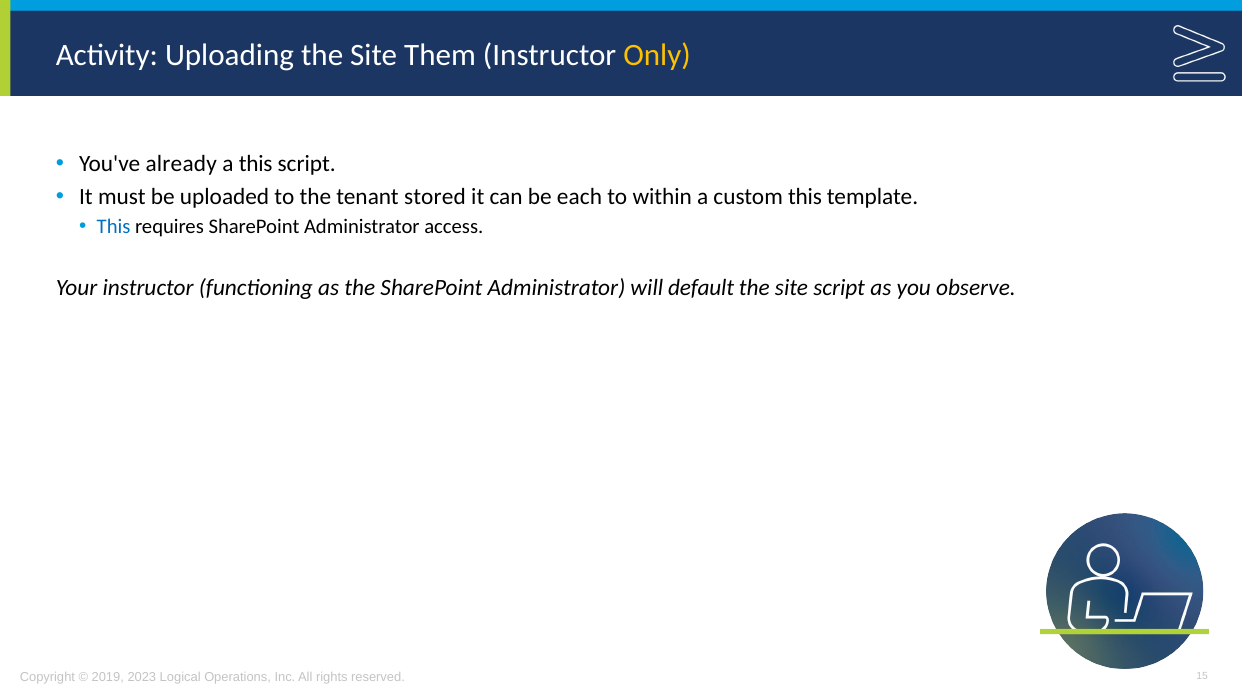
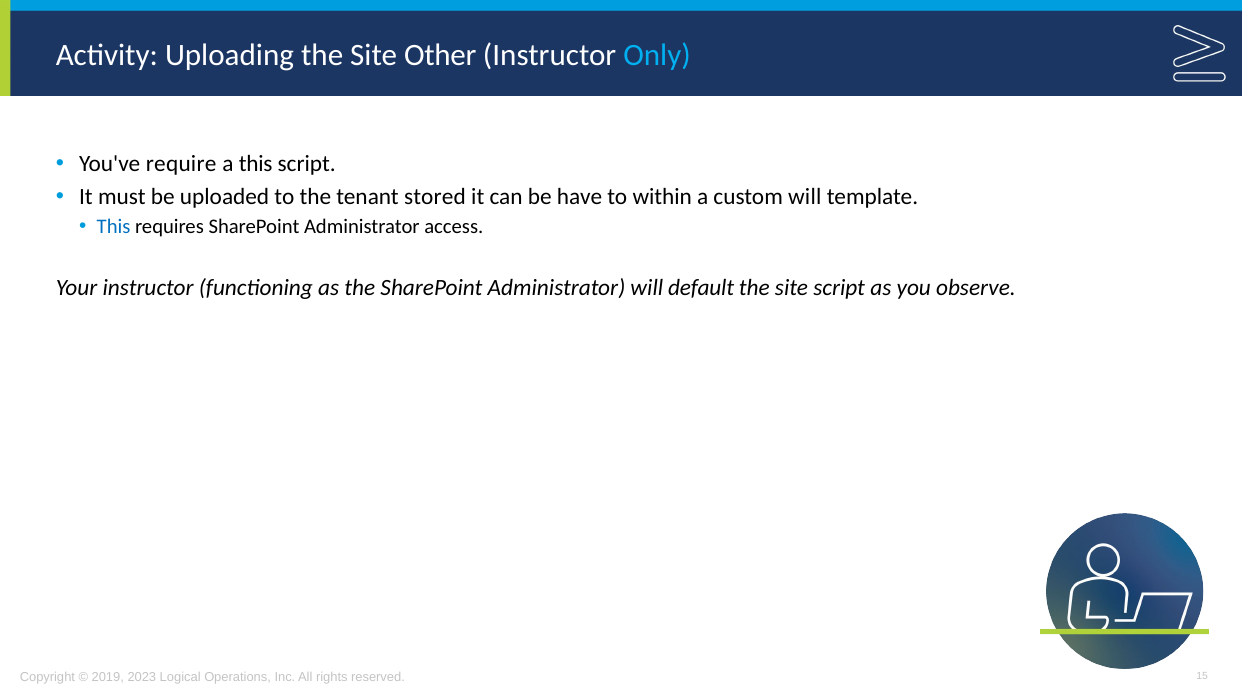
Them: Them -> Other (440, 55)
Only colour: yellow -> light blue (657, 55)
already: already -> require (181, 164)
each: each -> have (580, 197)
custom this: this -> will (805, 197)
